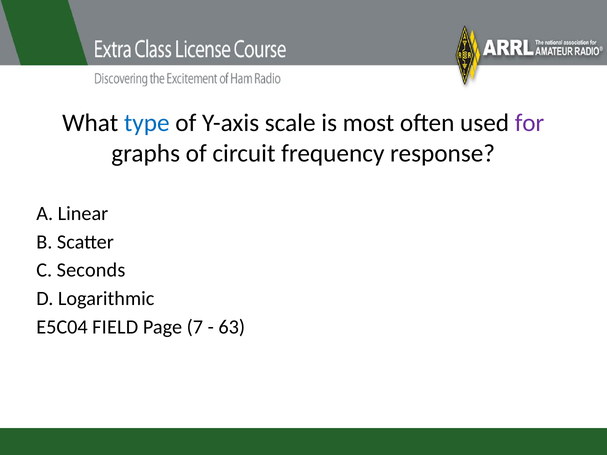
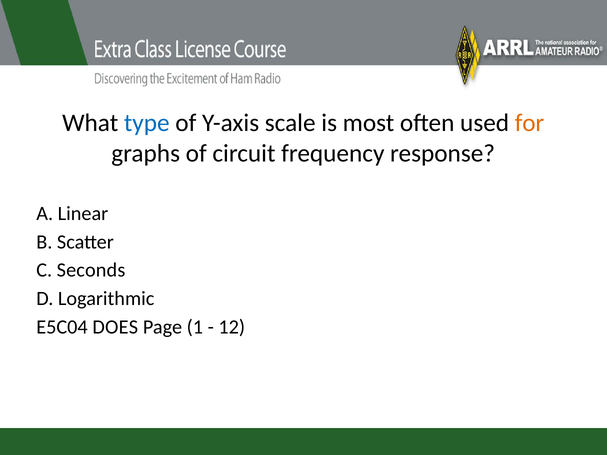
for colour: purple -> orange (530, 123)
FIELD: FIELD -> DOES (115, 327)
7: 7 -> 1 (195, 327)
63: 63 -> 12 (232, 327)
